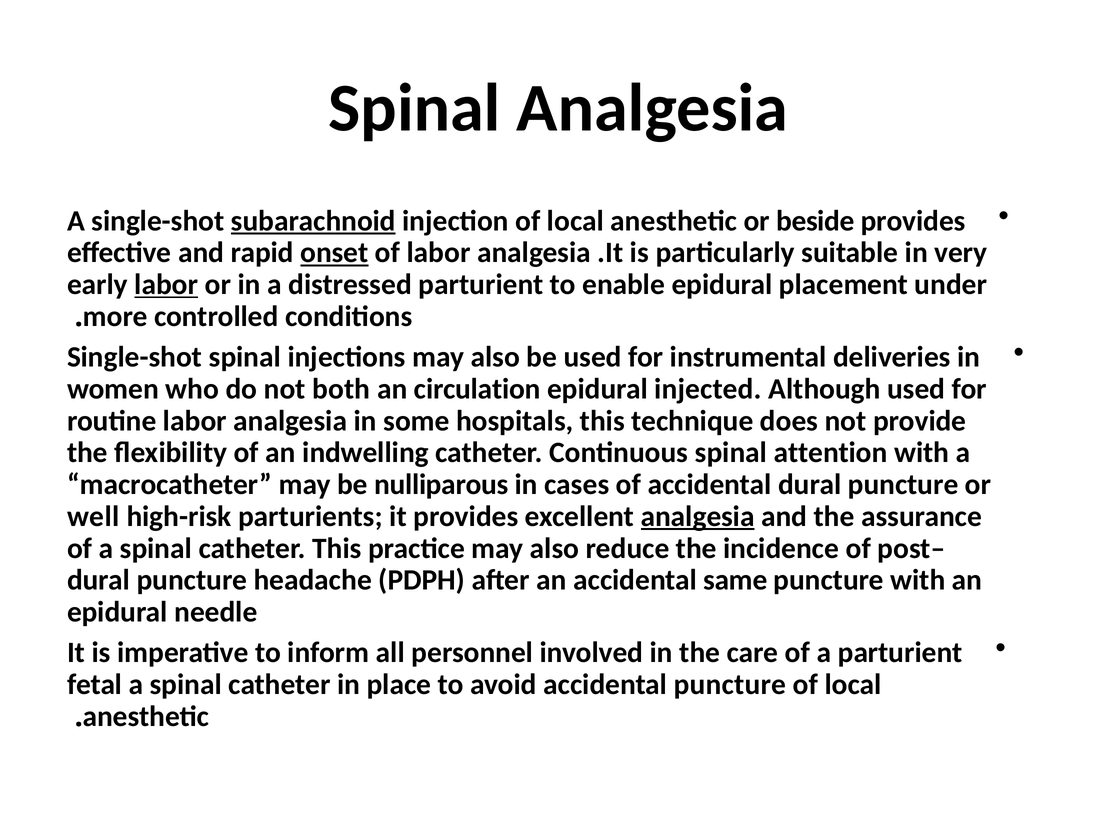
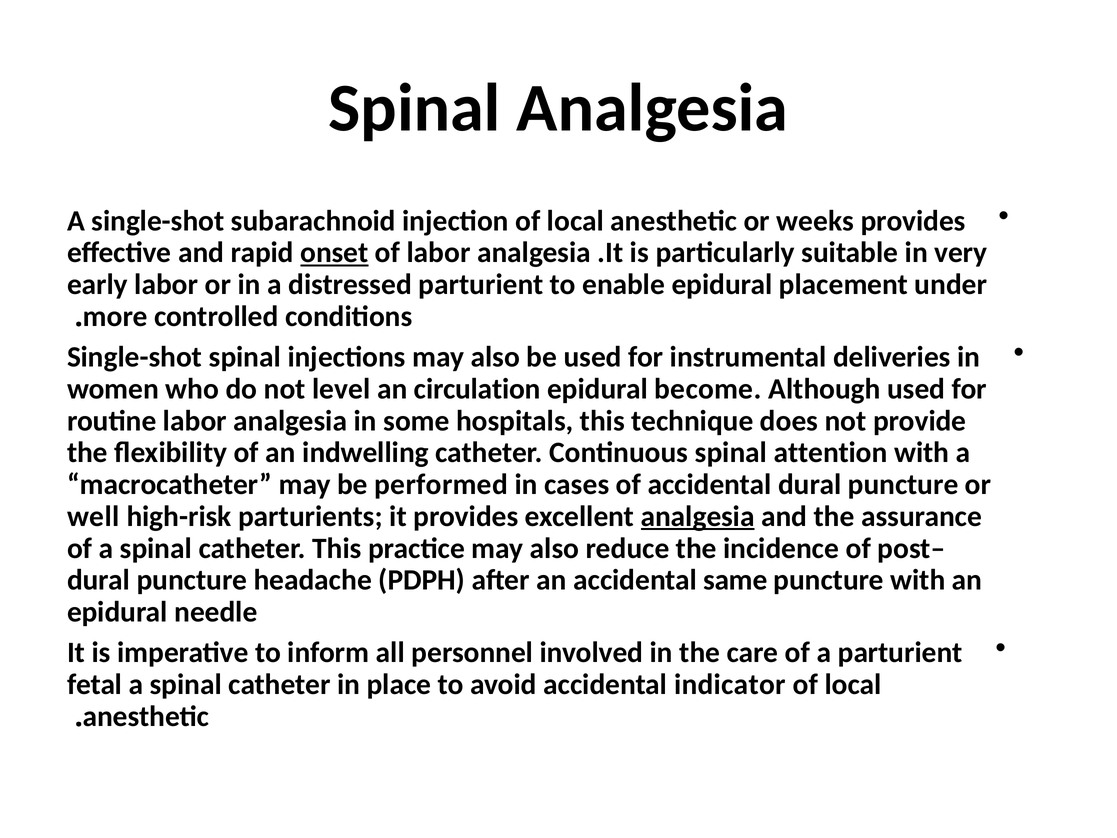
subarachnoid underline: present -> none (313, 221)
beside: beside -> weeks (815, 221)
labor underline: present -> none (166, 284)
both: both -> level (341, 389)
injected: injected -> become (708, 389)
nulliparous: nulliparous -> performed (441, 484)
accidental puncture: puncture -> indicator (730, 684)
